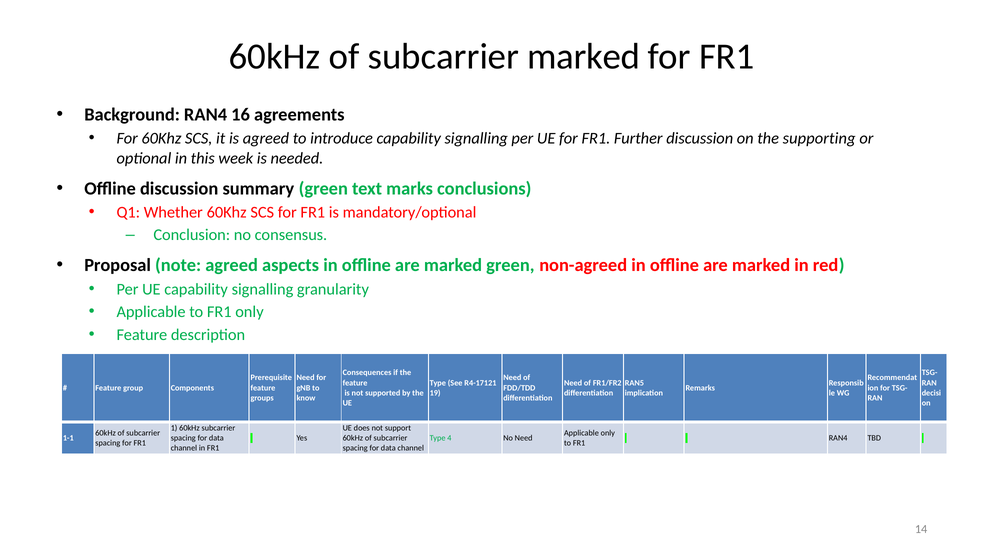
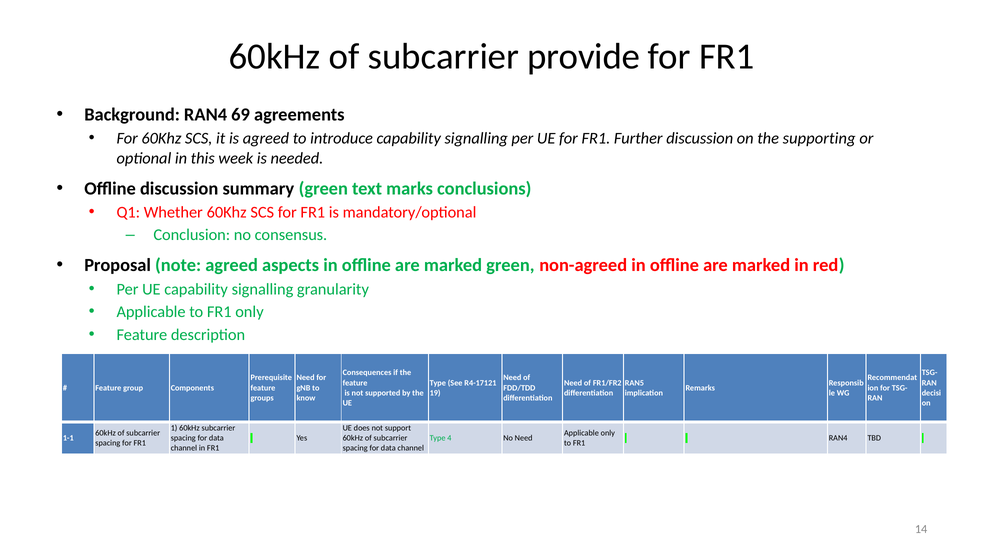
subcarrier marked: marked -> provide (584, 57)
16: 16 -> 69 (241, 114)
